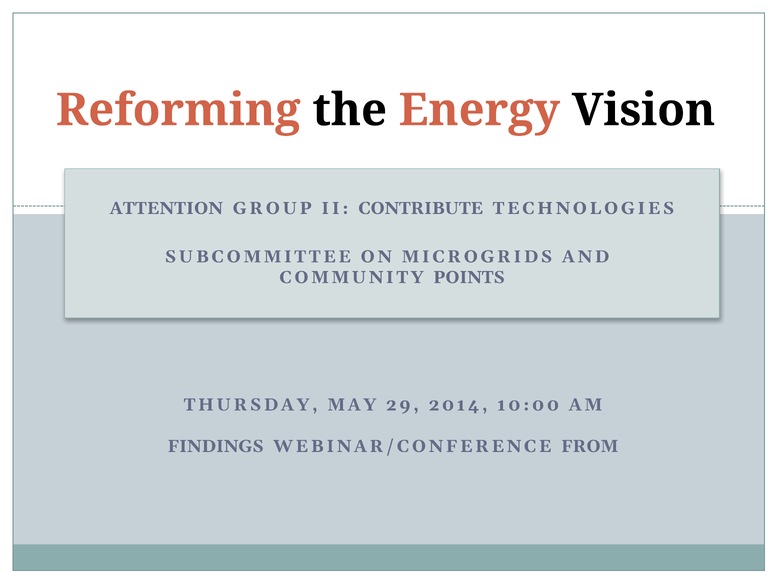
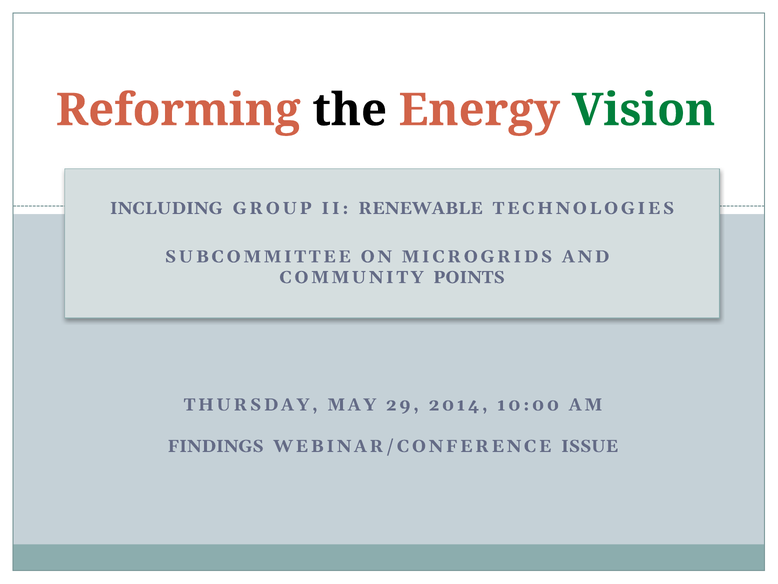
Vision colour: black -> green (644, 110)
ATTENTION: ATTENTION -> INCLUDING (166, 208)
CONTRIBUTE: CONTRIBUTE -> RENEWABLE (421, 208)
FROM: FROM -> ISSUE (590, 446)
